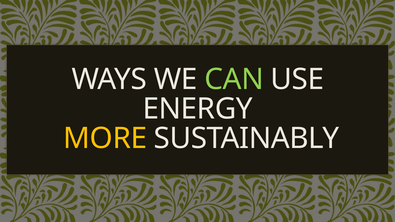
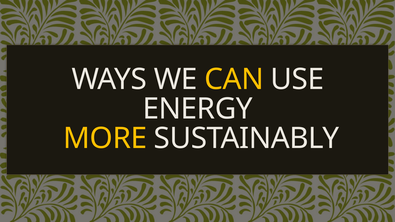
CAN colour: light green -> yellow (234, 79)
